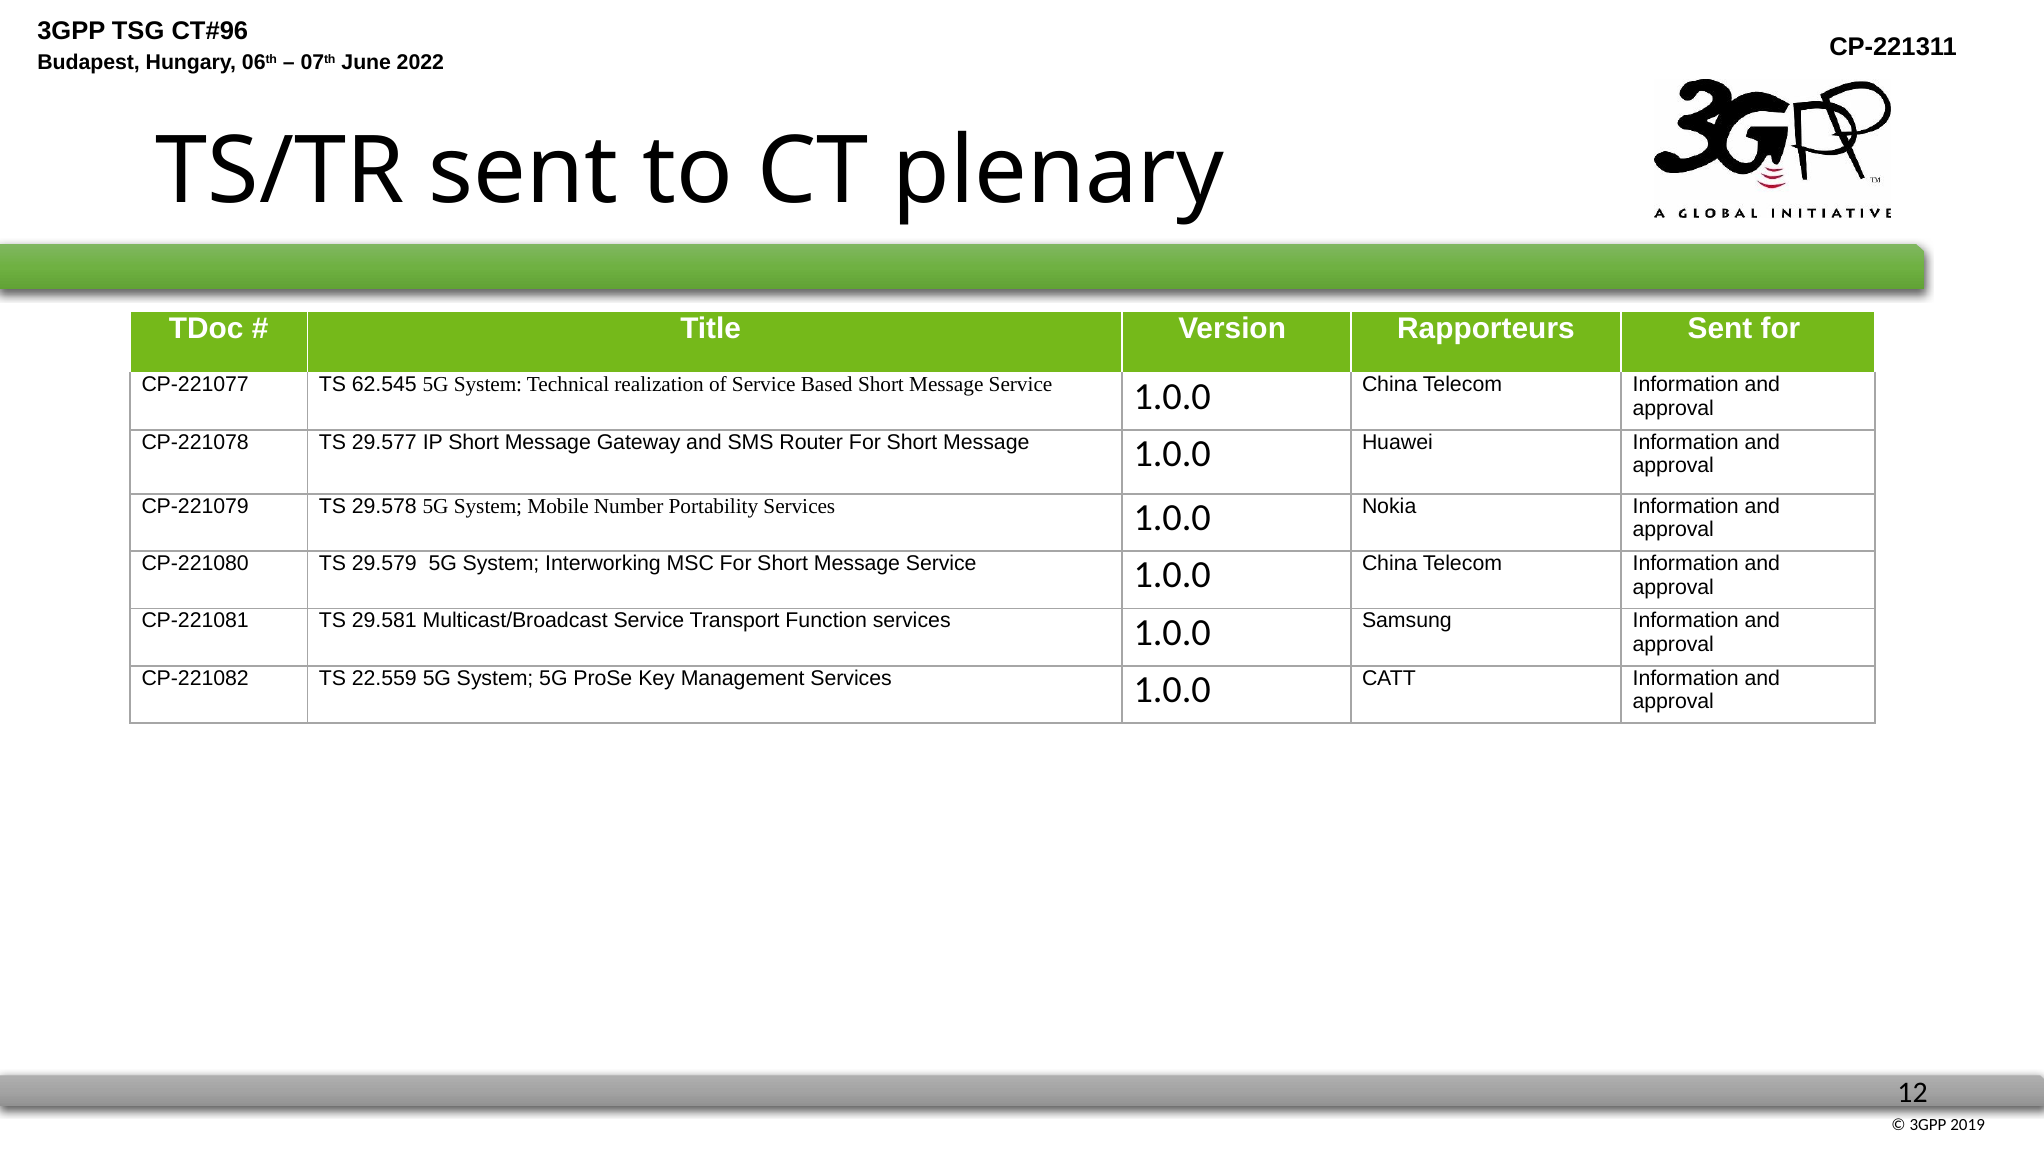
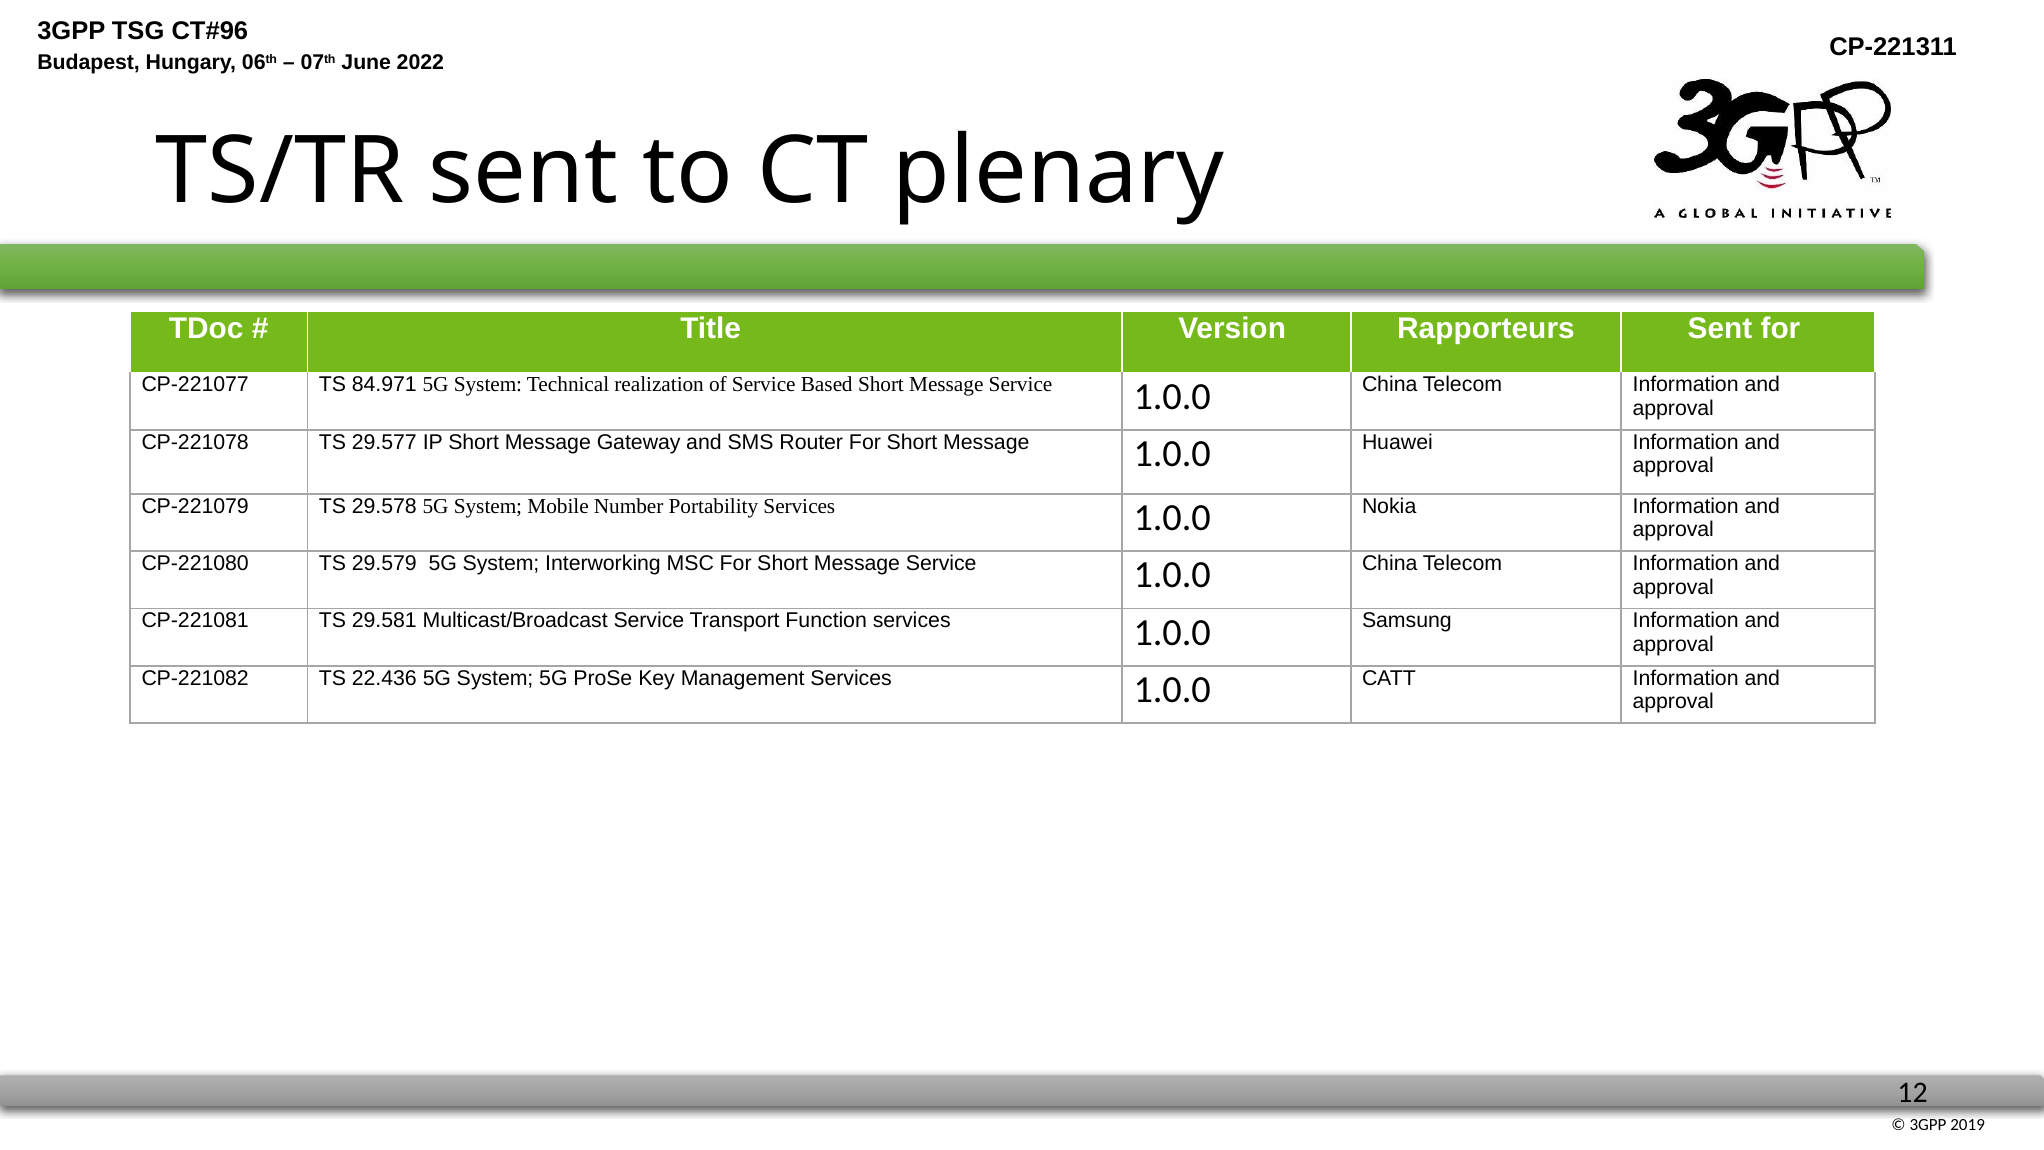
62.545: 62.545 -> 84.971 (384, 385)
22.559: 22.559 -> 22.436 (384, 678)
